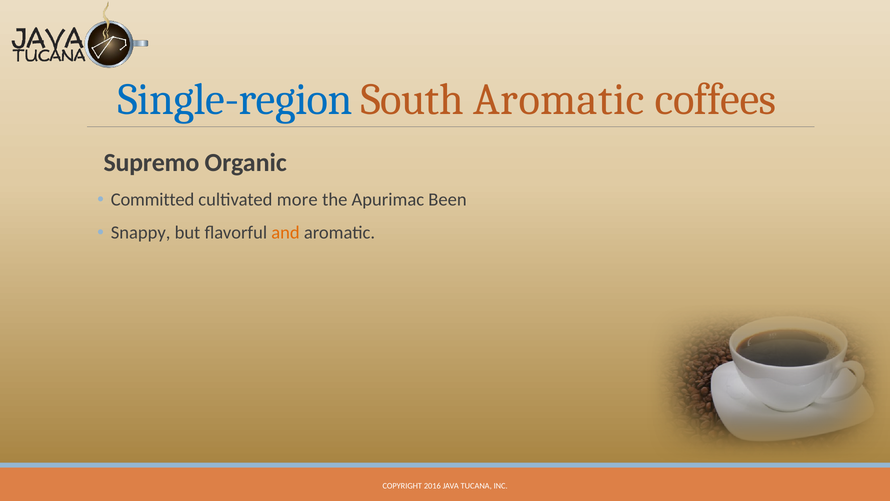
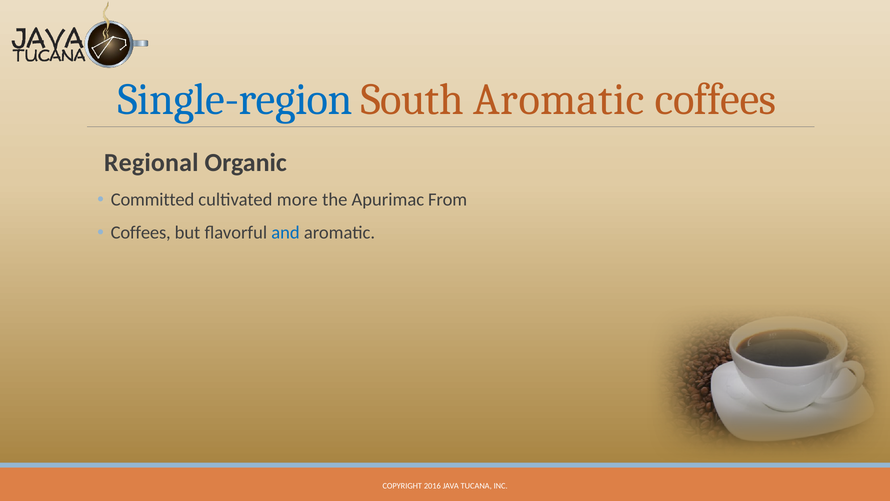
Supremo: Supremo -> Regional (151, 162)
Been: Been -> From (448, 199)
Snappy: Snappy -> Coffees (141, 232)
and colour: orange -> blue (286, 232)
